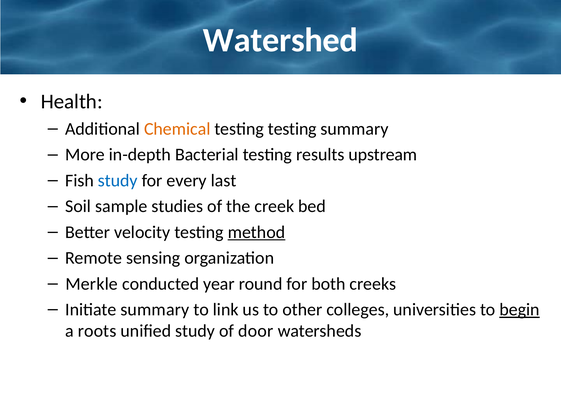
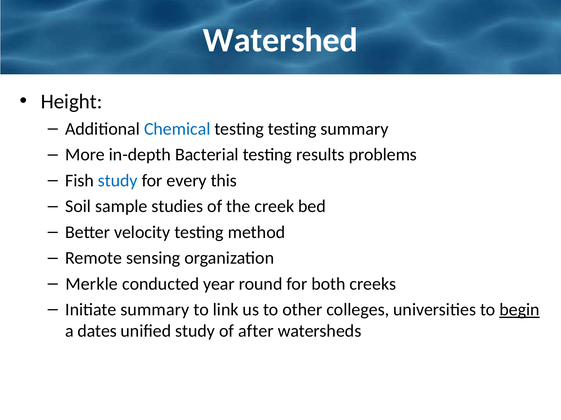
Health: Health -> Height (72, 102)
Chemical colour: orange -> blue (177, 129)
upstream: upstream -> problems (383, 155)
last: last -> this (224, 181)
method underline: present -> none (256, 233)
roots: roots -> dates (97, 332)
door: door -> after (256, 332)
